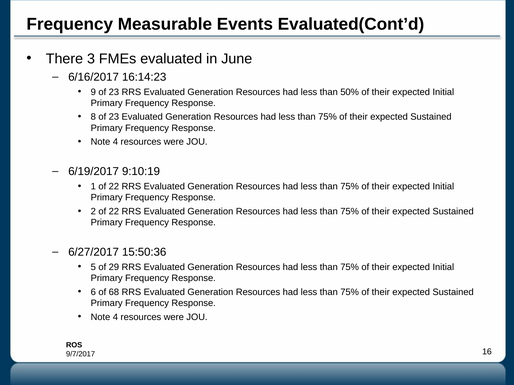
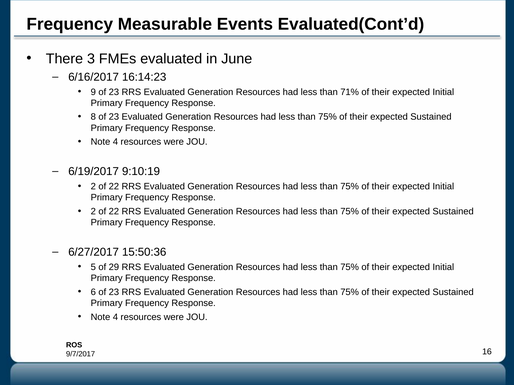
50%: 50% -> 71% (350, 92)
1: 1 -> 2 (93, 187)
6 of 68: 68 -> 23 (114, 292)
